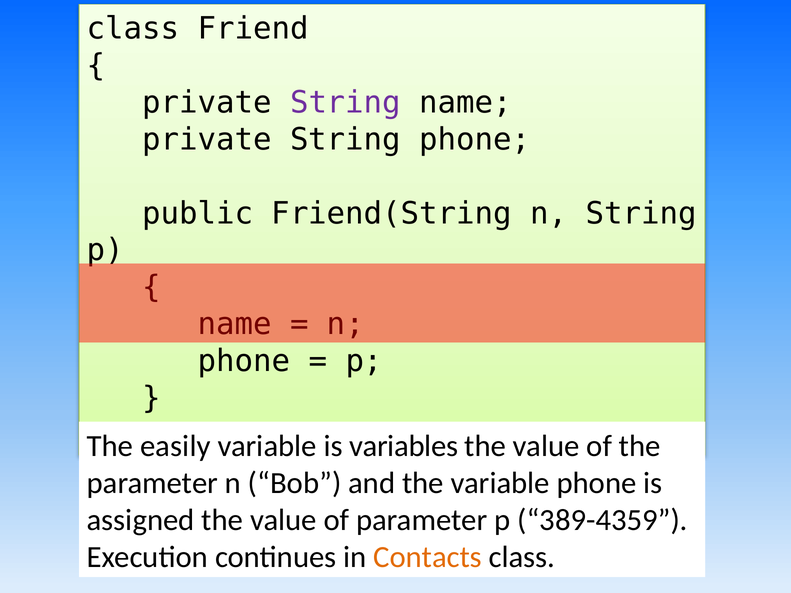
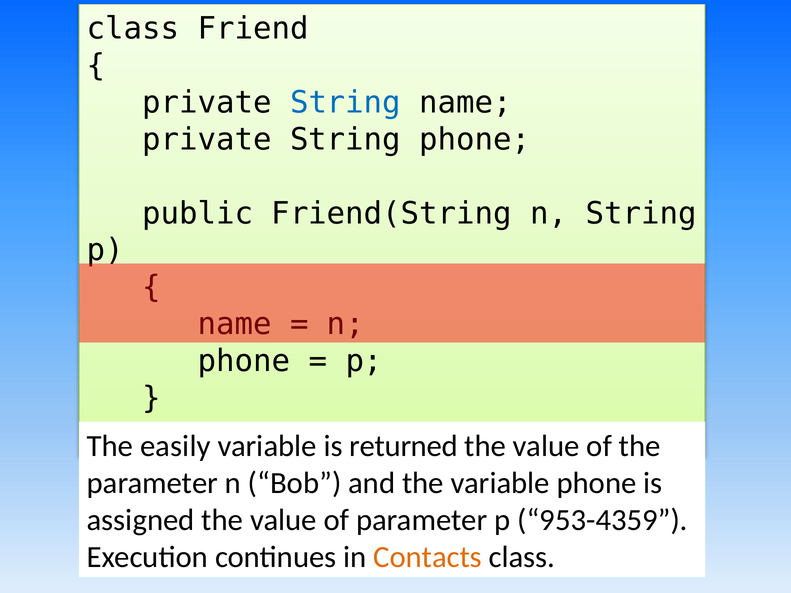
String colour: purple -> blue (345, 103)
variables: variables -> returned (404, 446)
389-4359: 389-4359 -> 953-4359 (602, 520)
